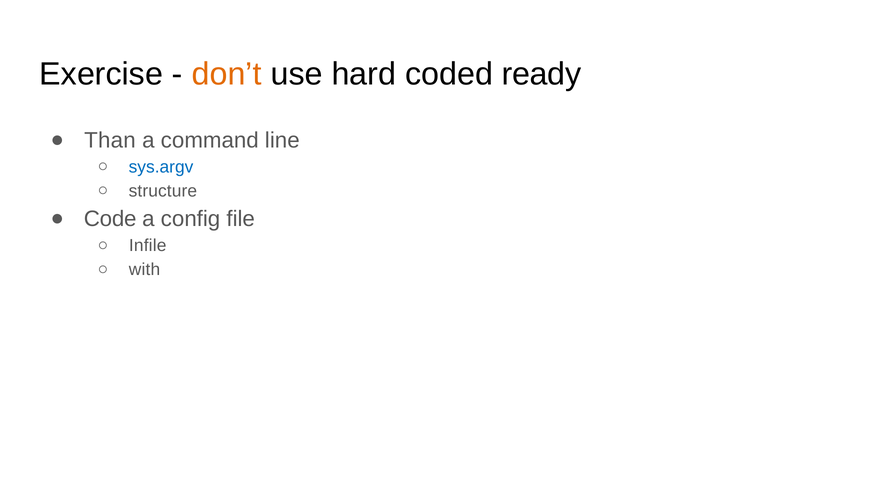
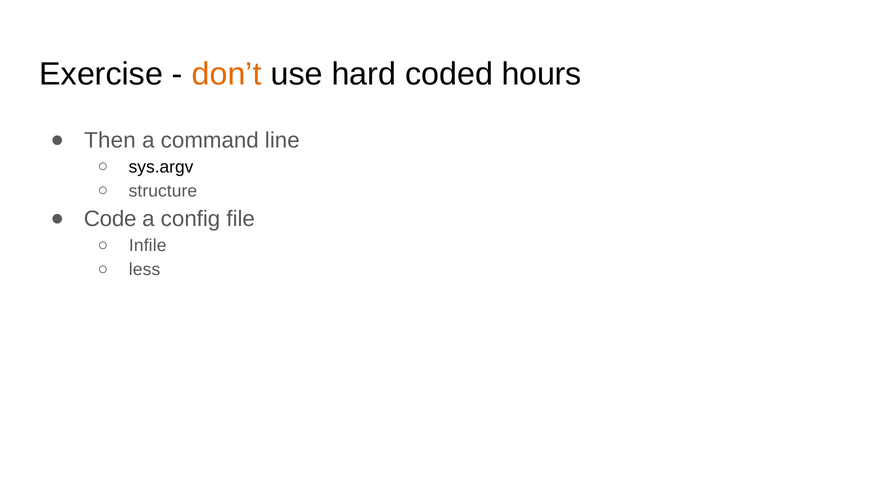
ready: ready -> hours (542, 74)
Than: Than -> Then (110, 140)
sys.argv colour: blue -> black (161, 167)
with: with -> less (144, 270)
